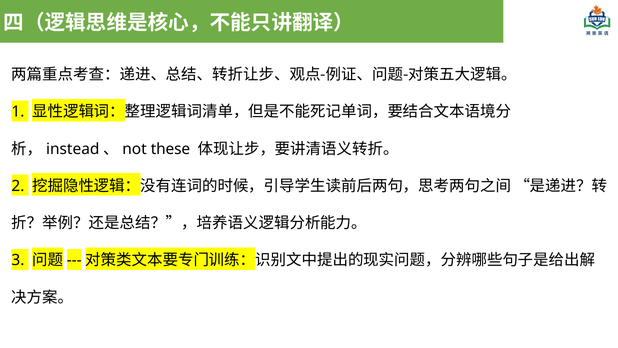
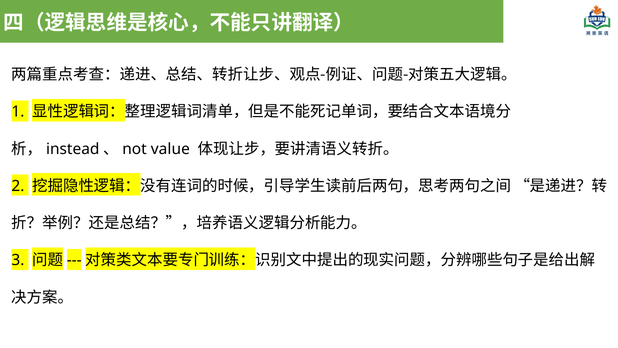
these: these -> value (170, 149)
